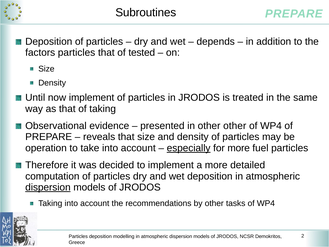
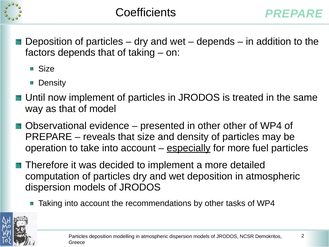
Subroutines: Subroutines -> Coefficients (146, 13)
factors particles: particles -> depends (77, 53)
of tested: tested -> taking (142, 53)
of taking: taking -> model (103, 109)
dispersion underline: present -> none (48, 187)
